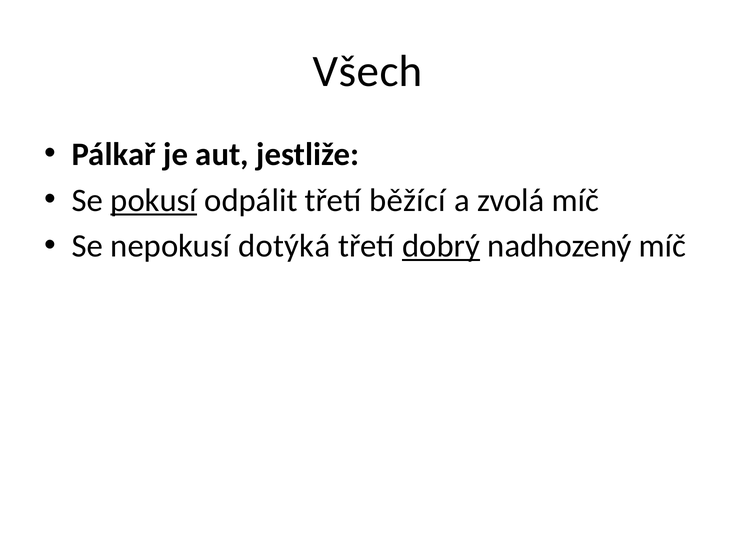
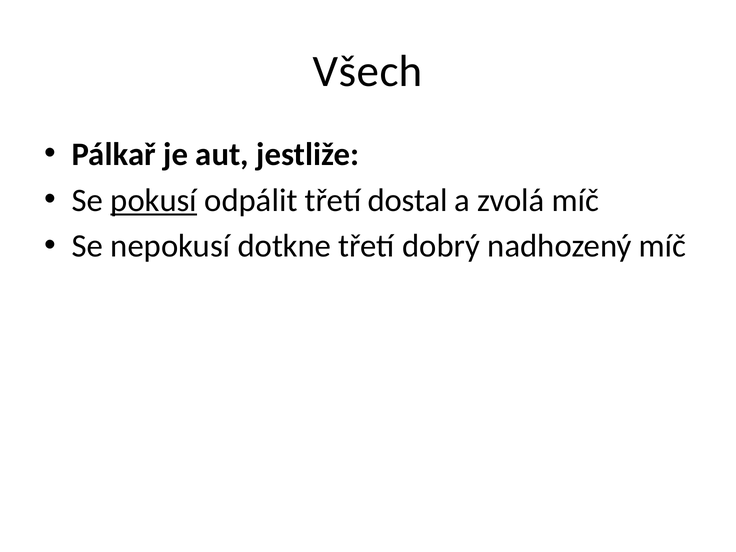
běžící: běžící -> dostal (408, 200)
dotýká: dotýká -> dotkne (284, 246)
dobrý underline: present -> none (441, 246)
